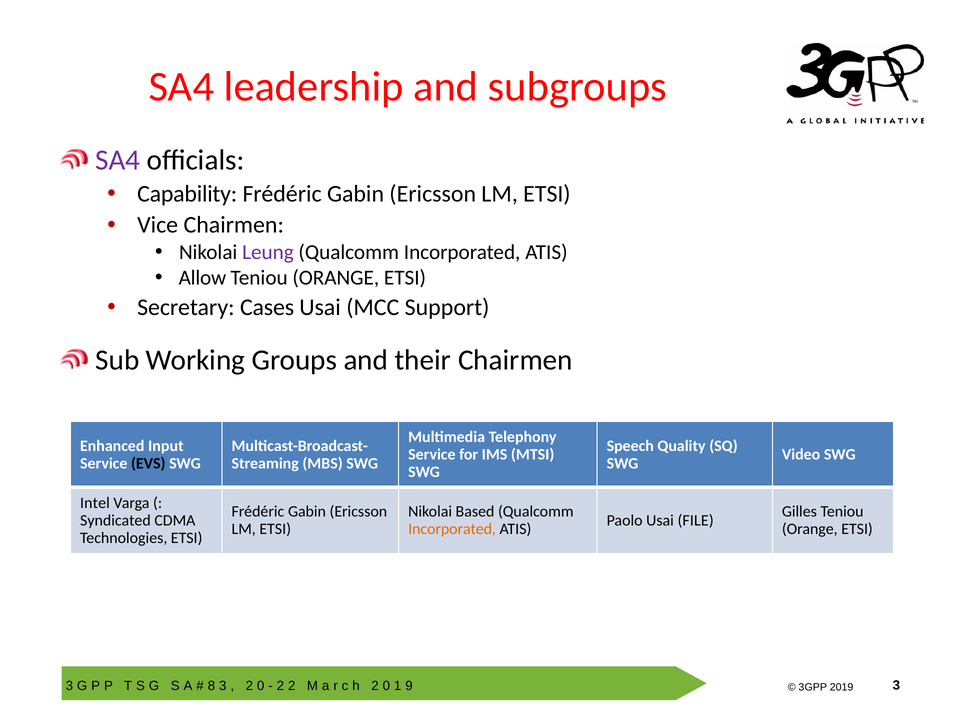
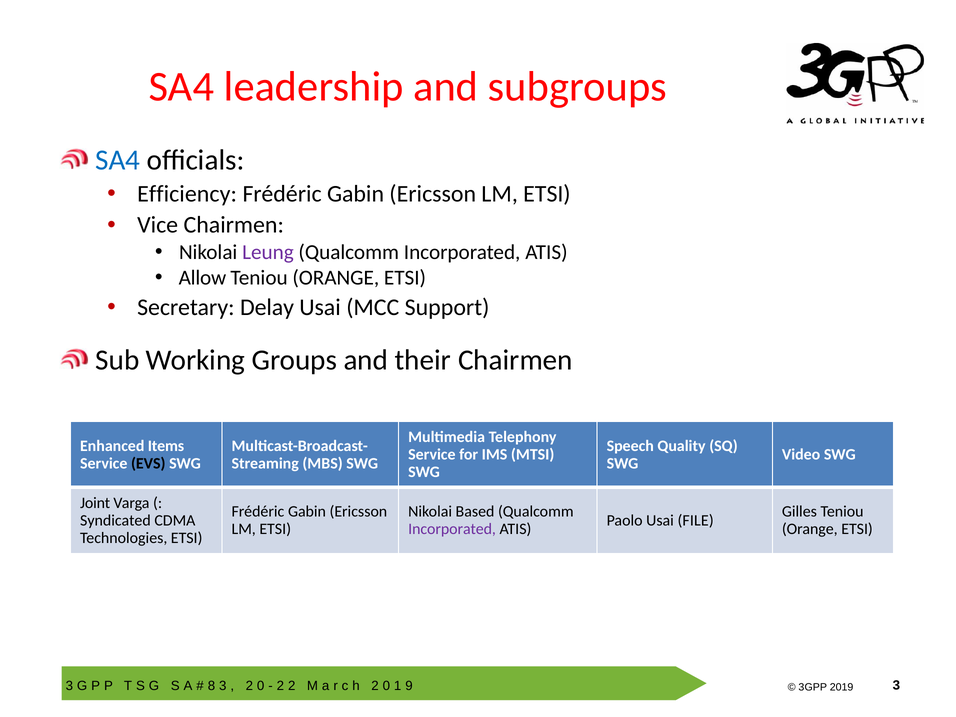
SA4 colour: purple -> blue (118, 160)
Capability: Capability -> Efficiency (187, 194)
Cases: Cases -> Delay (267, 307)
Input: Input -> Items (166, 446)
Intel: Intel -> Joint (95, 503)
Incorporated colour: orange -> purple (452, 529)
